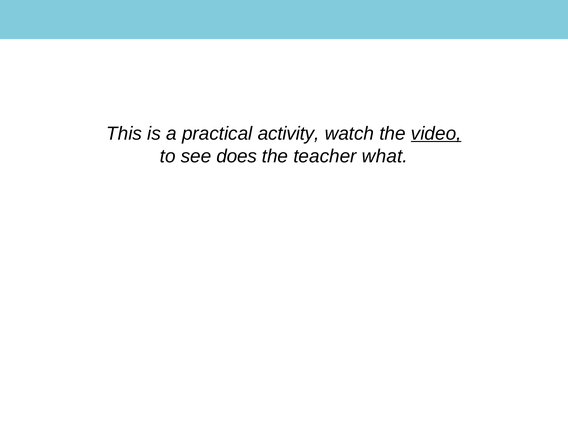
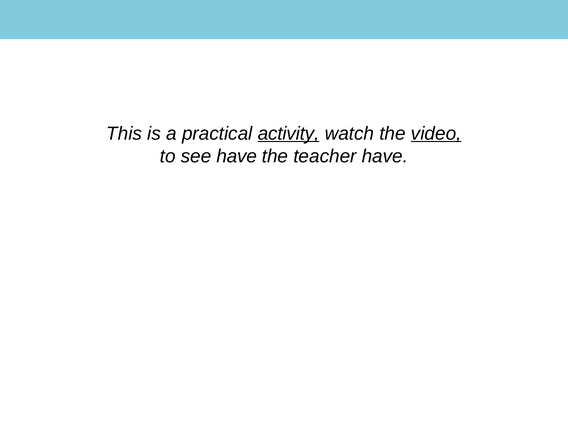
activity underline: none -> present (289, 133)
see does: does -> have (237, 156)
teacher what: what -> have (385, 156)
